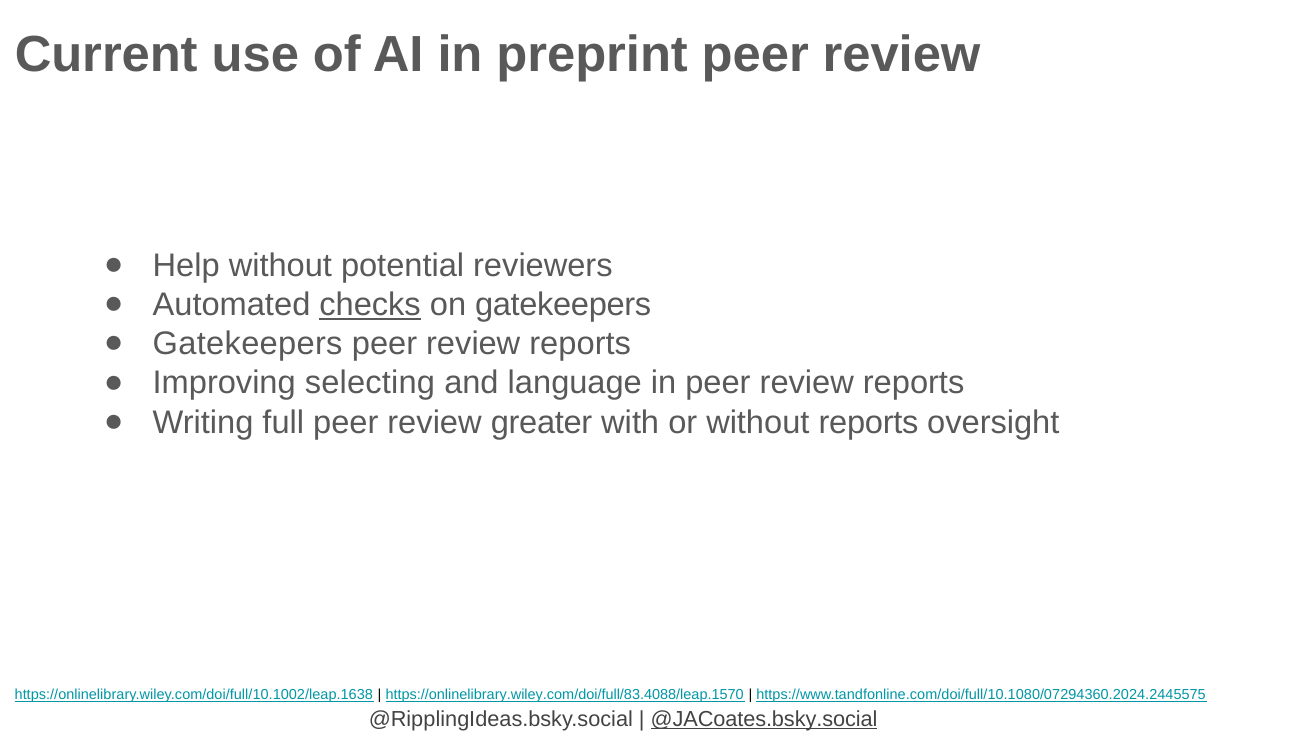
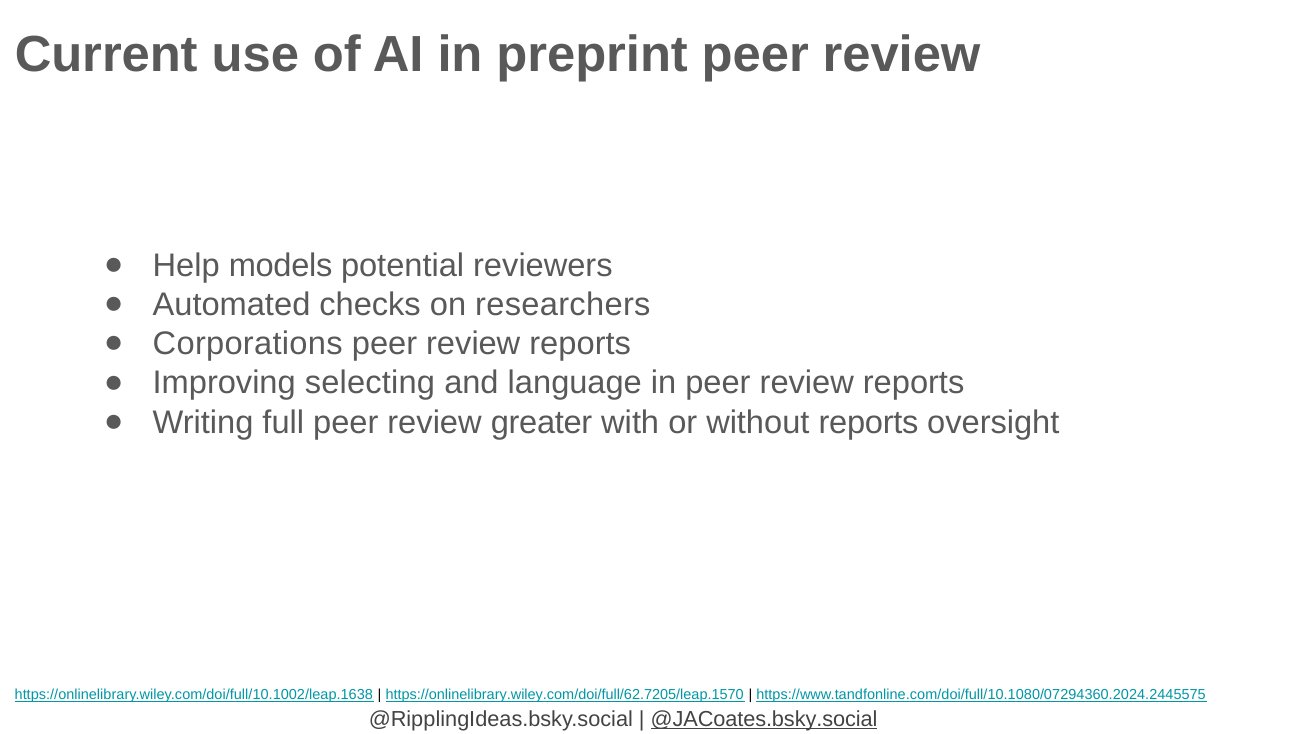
Help without: without -> models (281, 266)
checks underline: present -> none (370, 305)
on gatekeepers: gatekeepers -> researchers (563, 305)
Gatekeepers: Gatekeepers -> Corporations (248, 344)
https://onlinelibrary.wiley.com/doi/full/83.4088/leap.1570: https://onlinelibrary.wiley.com/doi/full/83.4088/leap.1570 -> https://onlinelibrary.wiley.com/doi/full/62.7205/leap.1570 (565, 695)
